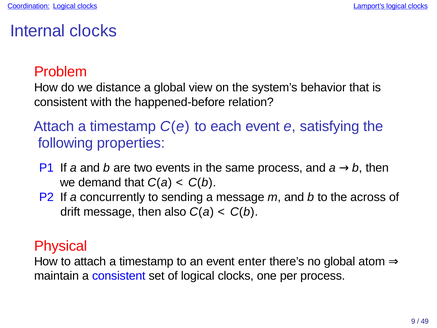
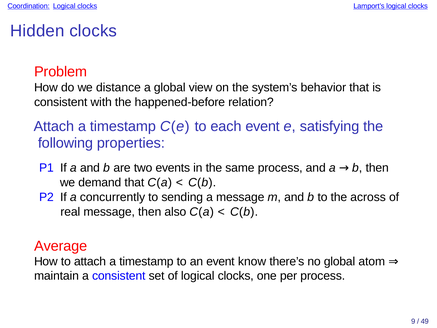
Internal: Internal -> Hidden (37, 31)
drift: drift -> real (70, 212)
Physical: Physical -> Average (61, 246)
enter: enter -> know (252, 262)
